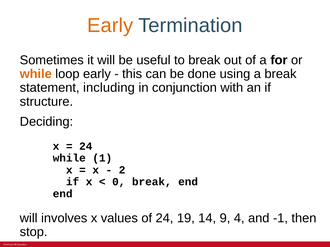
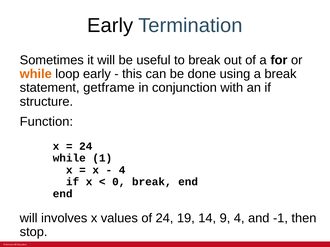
Early colour: orange -> black (110, 26)
including: including -> getframe (109, 88)
Deciding: Deciding -> Function (46, 122)
2: 2 -> 4 (122, 170)
